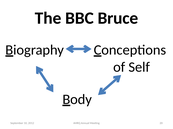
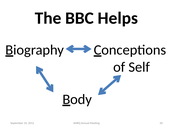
Bruce: Bruce -> Helps (118, 18)
